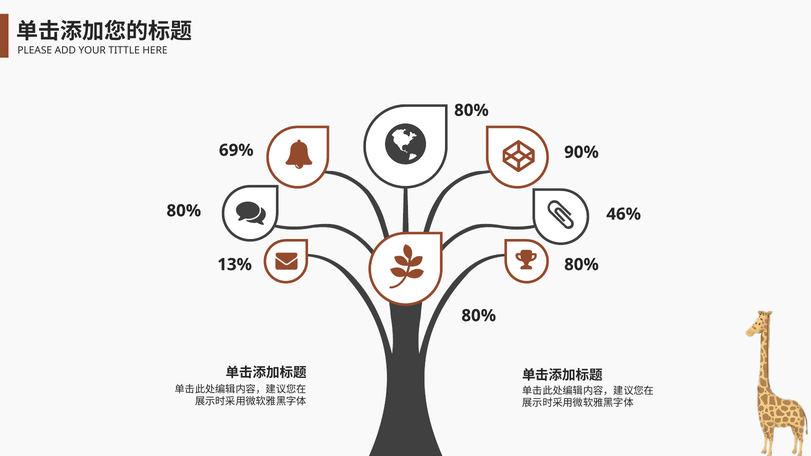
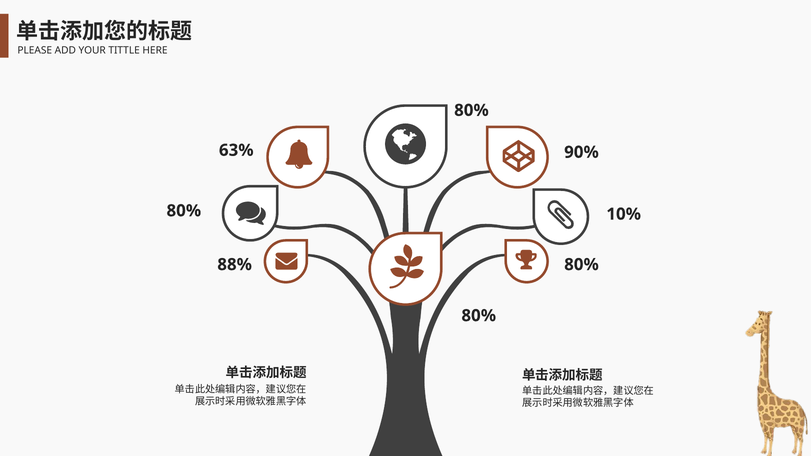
69%: 69% -> 63% (236, 150)
46%: 46% -> 10% (624, 214)
13%: 13% -> 88% (235, 265)
